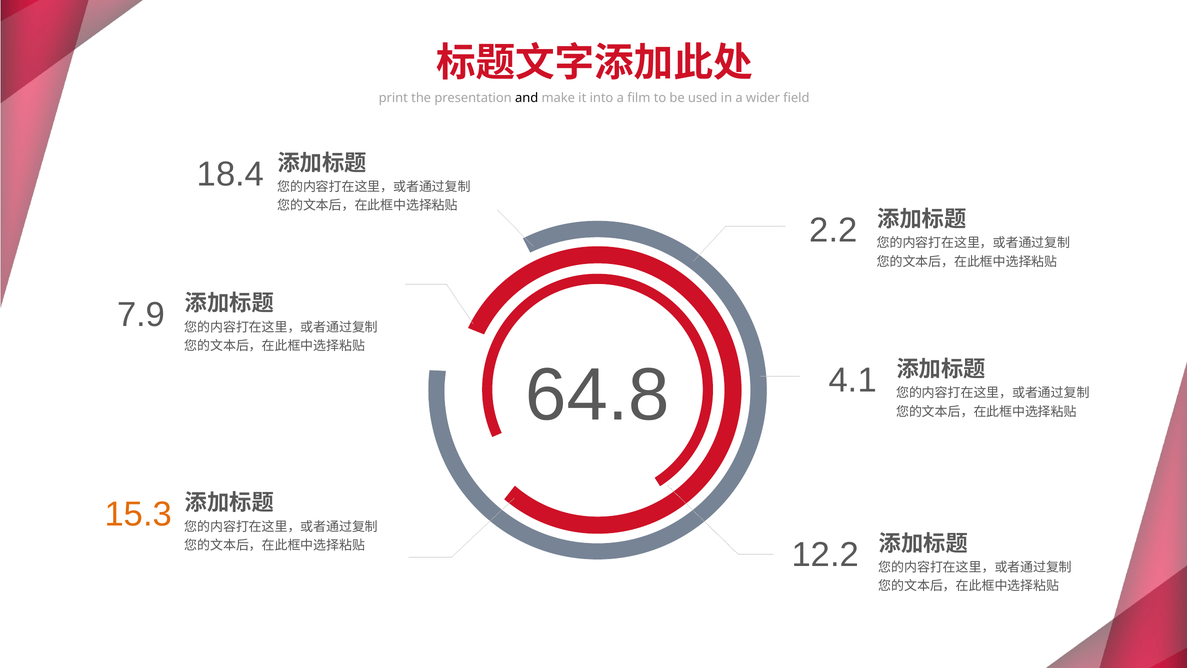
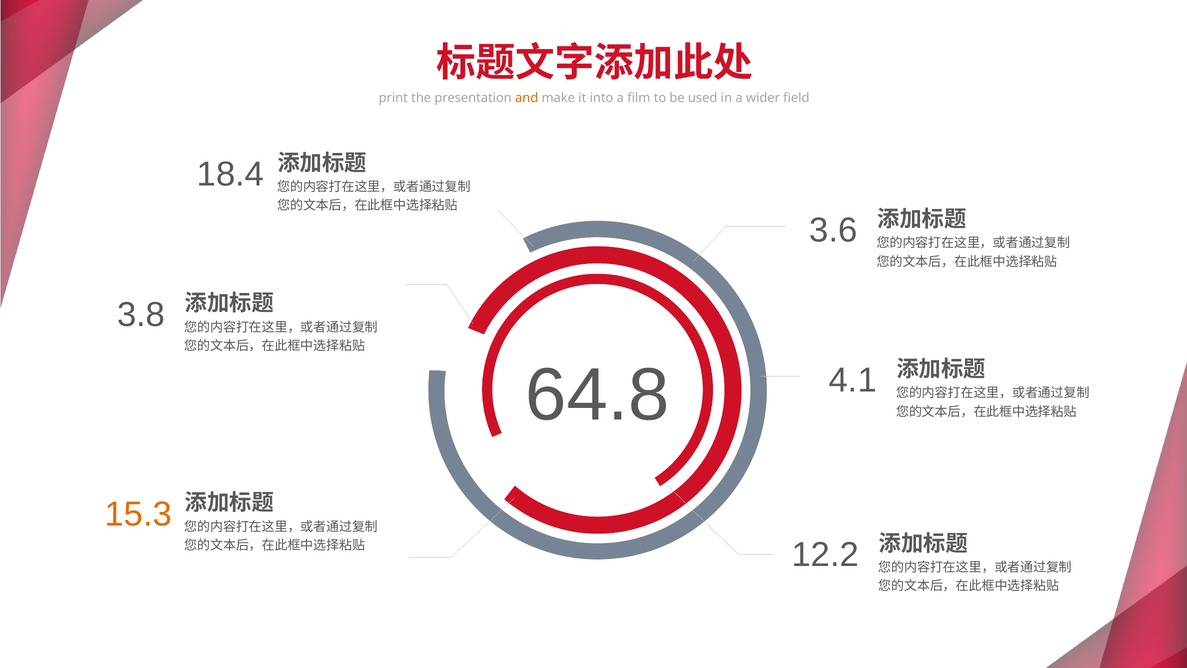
and colour: black -> orange (527, 98)
2.2: 2.2 -> 3.6 (833, 230)
7.9: 7.9 -> 3.8 (141, 314)
